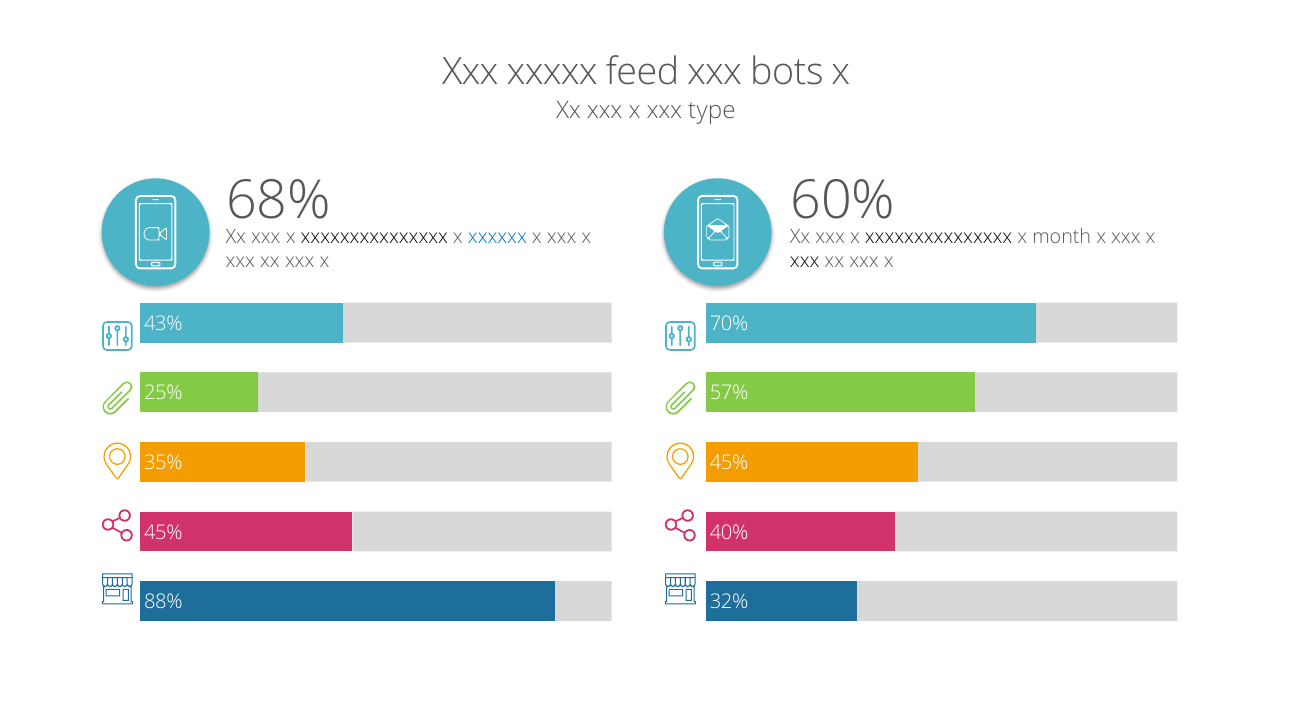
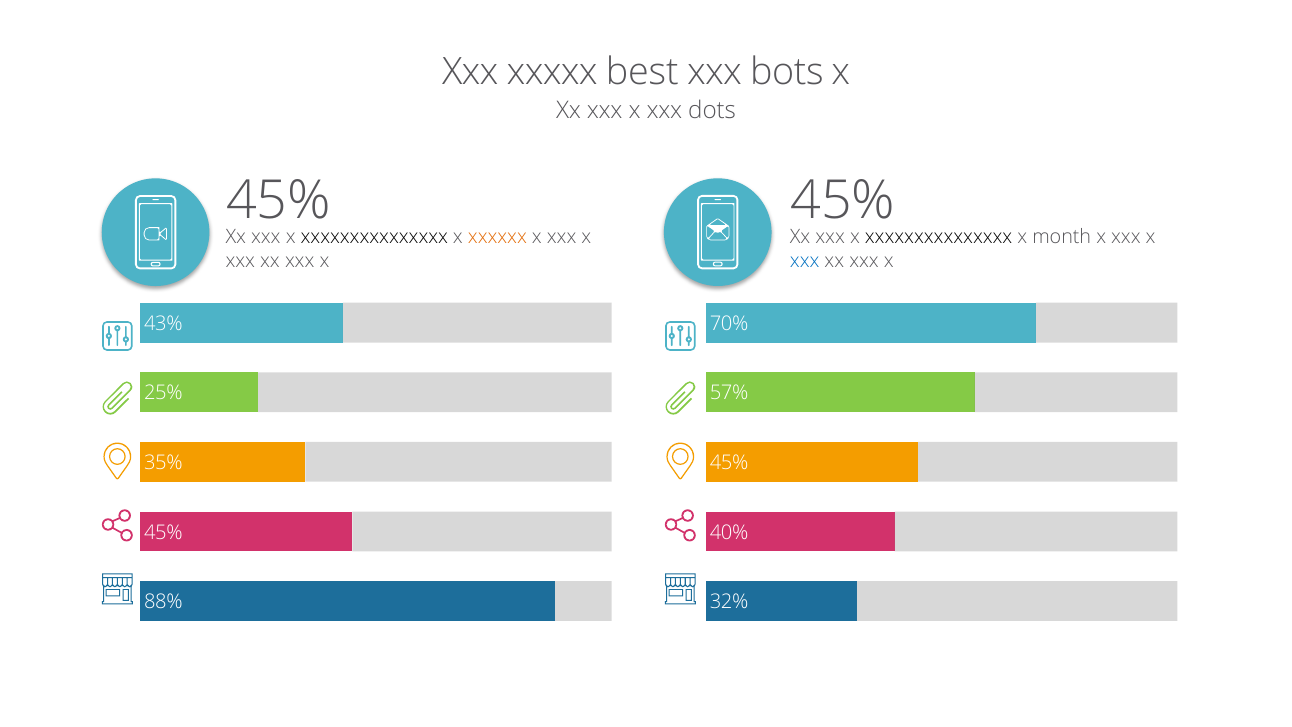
feed: feed -> best (642, 72)
type: type -> dots (712, 111)
68%: 68% -> 45% (279, 201)
60%: 60% -> 45% (843, 201)
xxxxxx colour: blue -> orange (497, 237)
xxx colour: black -> blue (805, 261)
